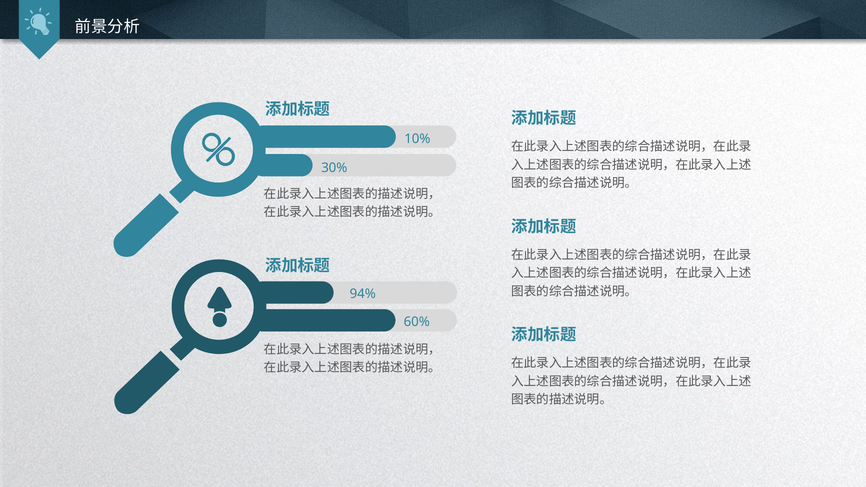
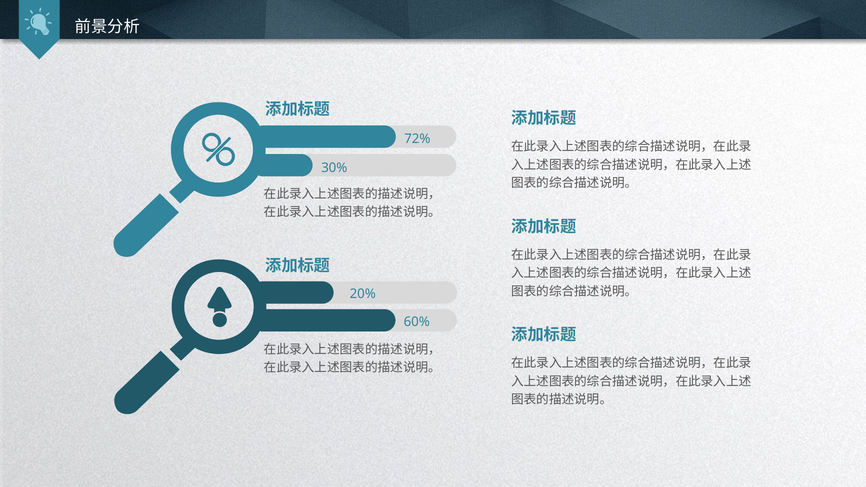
10%: 10% -> 72% (417, 139)
94%: 94% -> 20% (363, 294)
